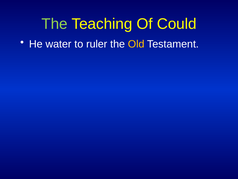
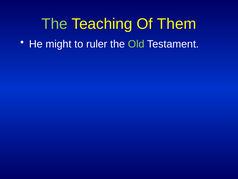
Could: Could -> Them (177, 24)
water: water -> might (59, 44)
Old colour: yellow -> light green (136, 44)
